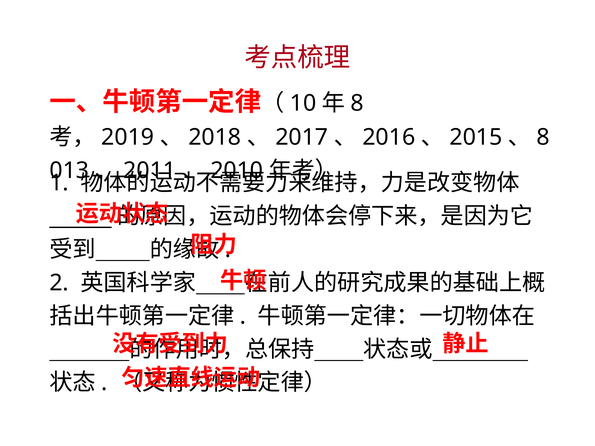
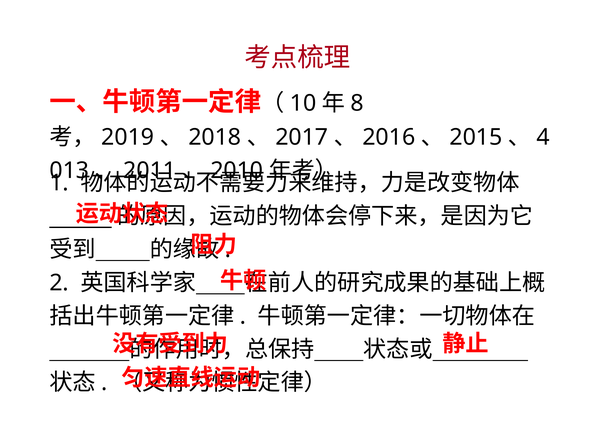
8: 8 -> 4 (543, 137)
